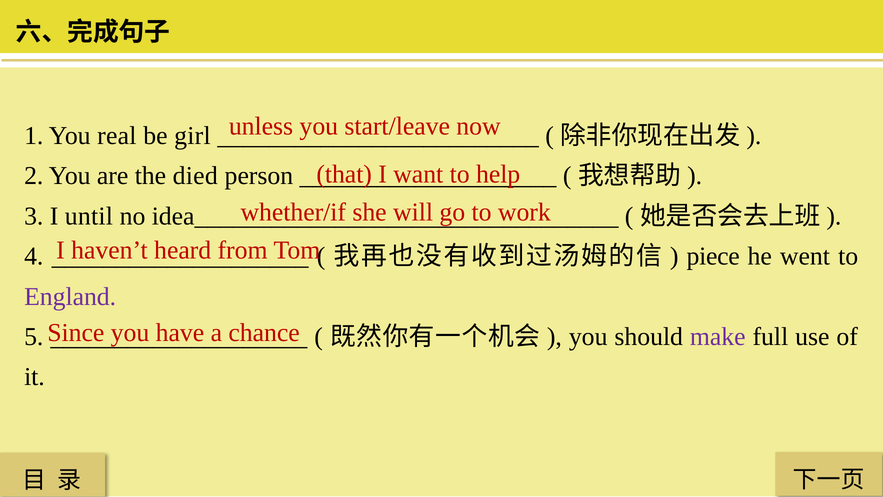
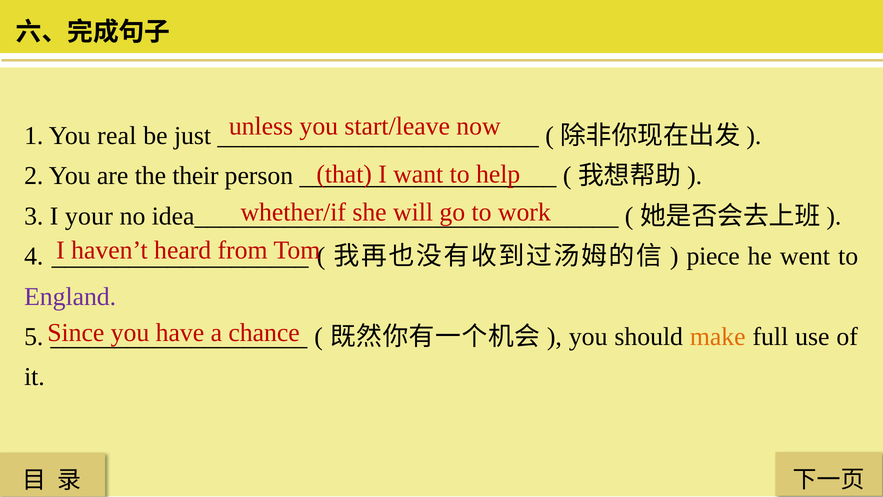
girl: girl -> just (193, 136)
died: died -> their (196, 176)
until: until -> your (89, 216)
make colour: purple -> orange (718, 336)
